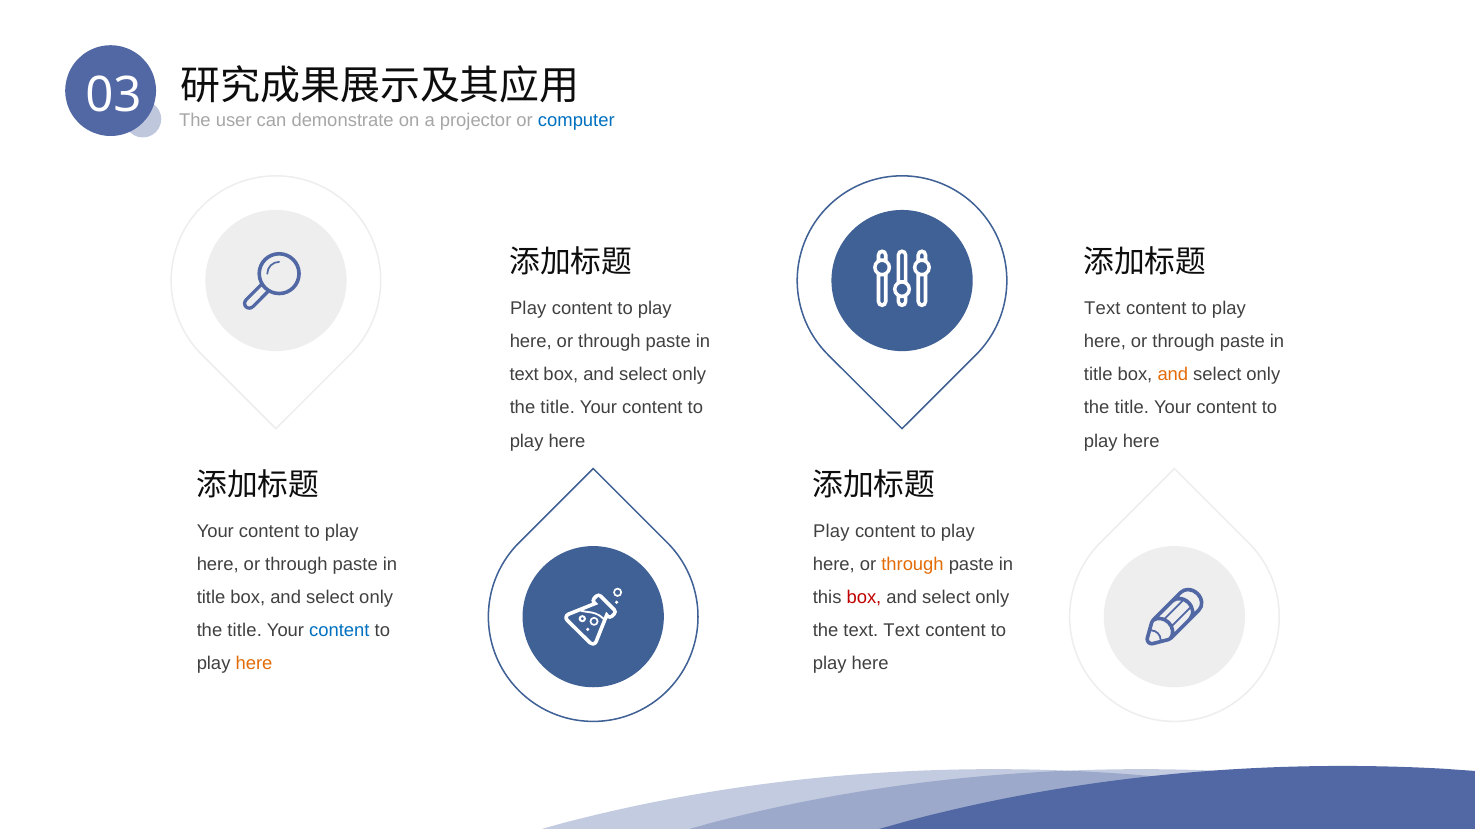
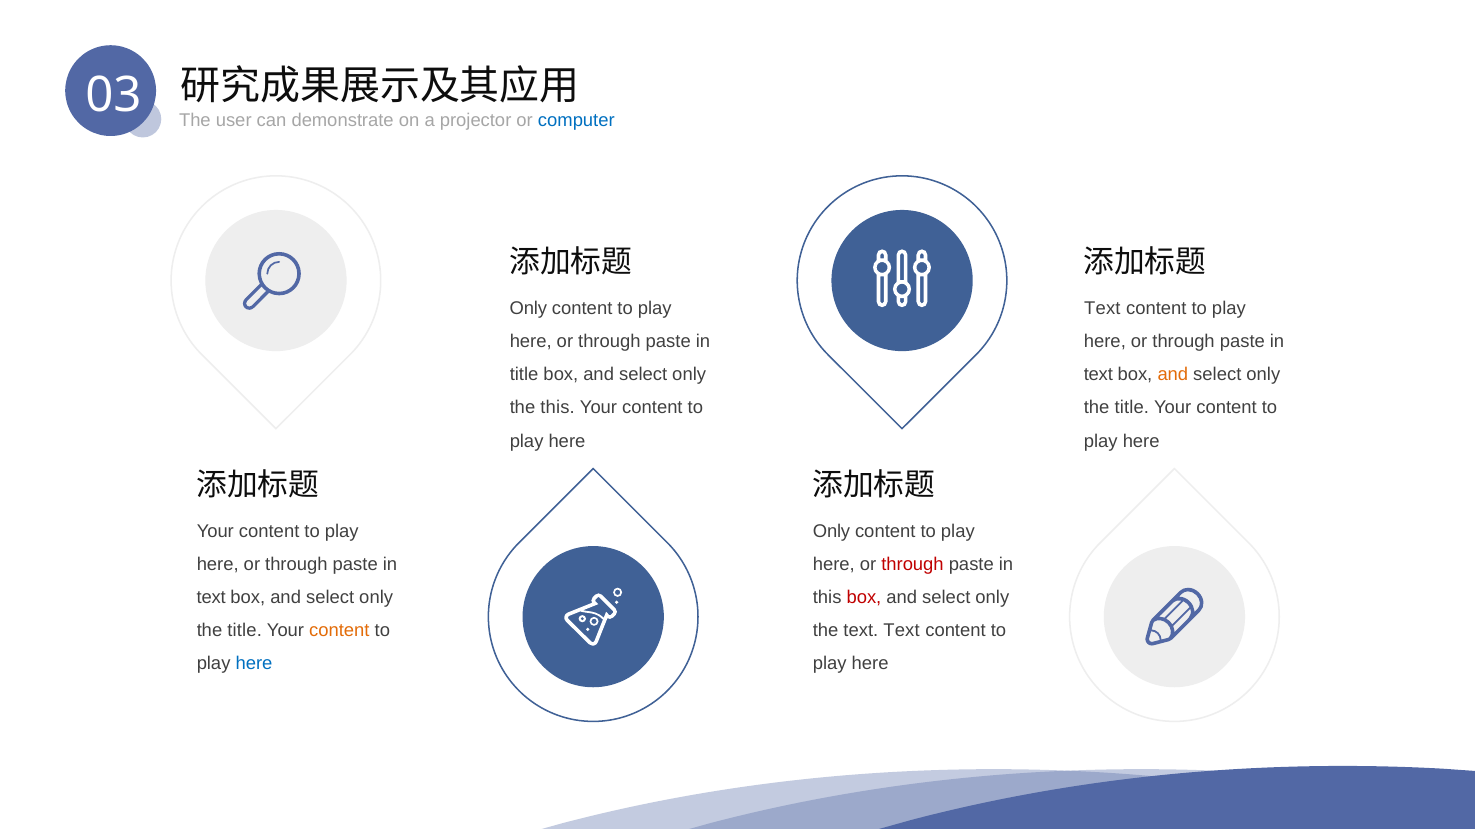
Play: Play -> Only (528, 309)
text: text -> title (524, 375)
title: title -> text (1098, 375)
title: title -> this (558, 408)
Play: Play -> Only (832, 532)
through colour: orange -> red (913, 565)
title: title -> text (211, 598)
content colour: blue -> orange (339, 631)
here colour: orange -> blue (254, 664)
